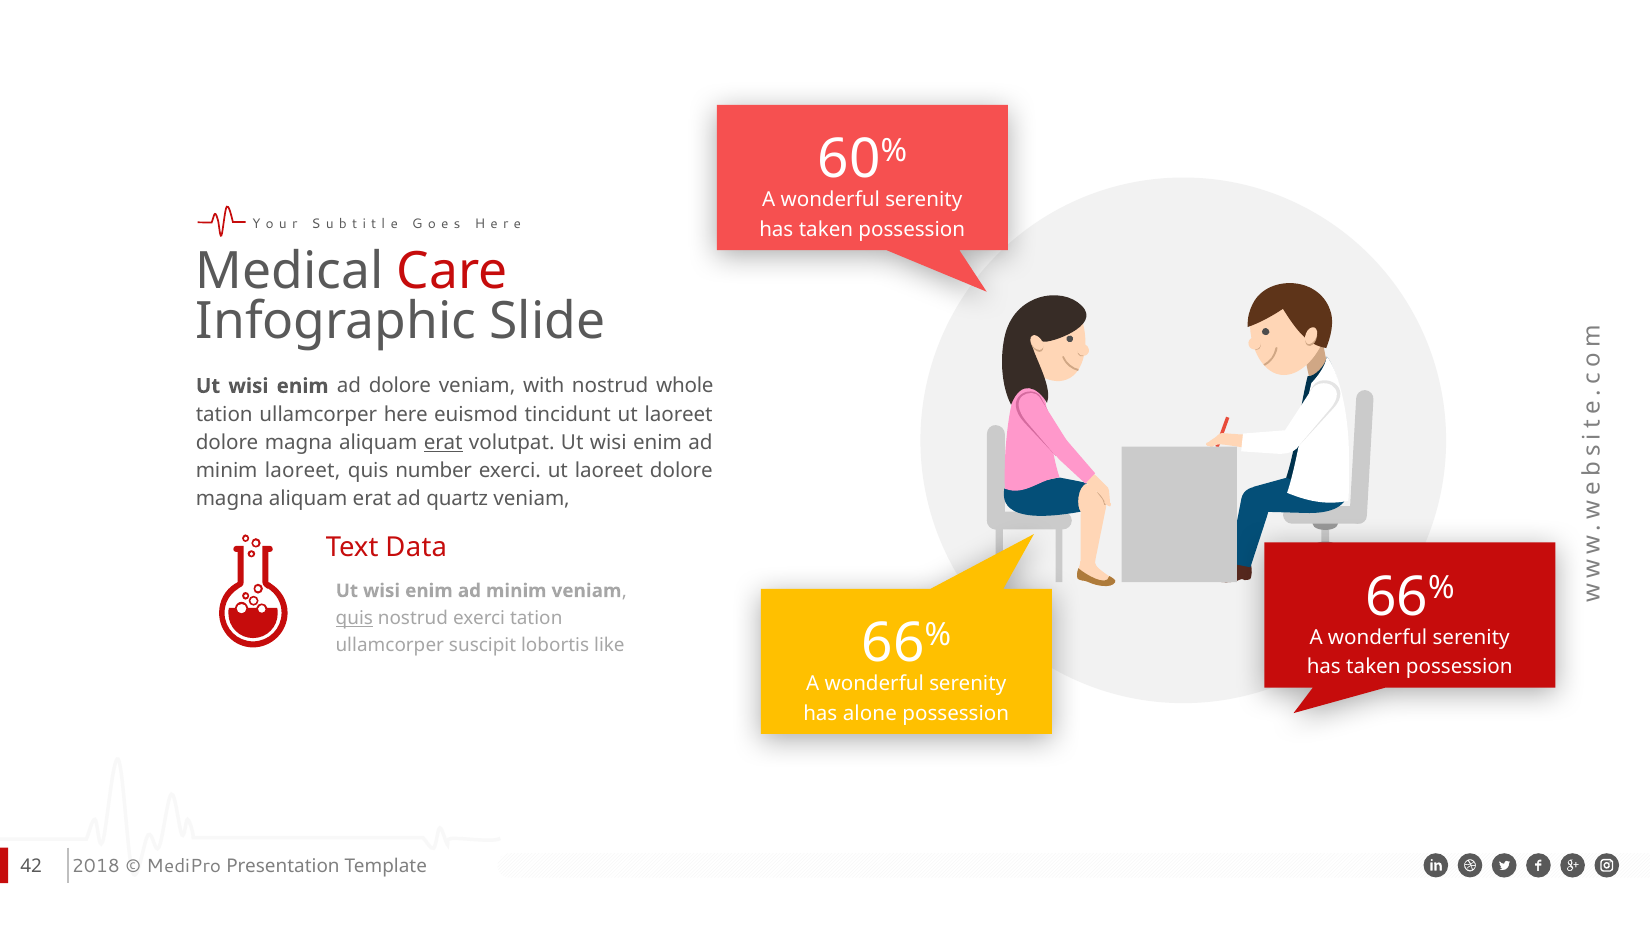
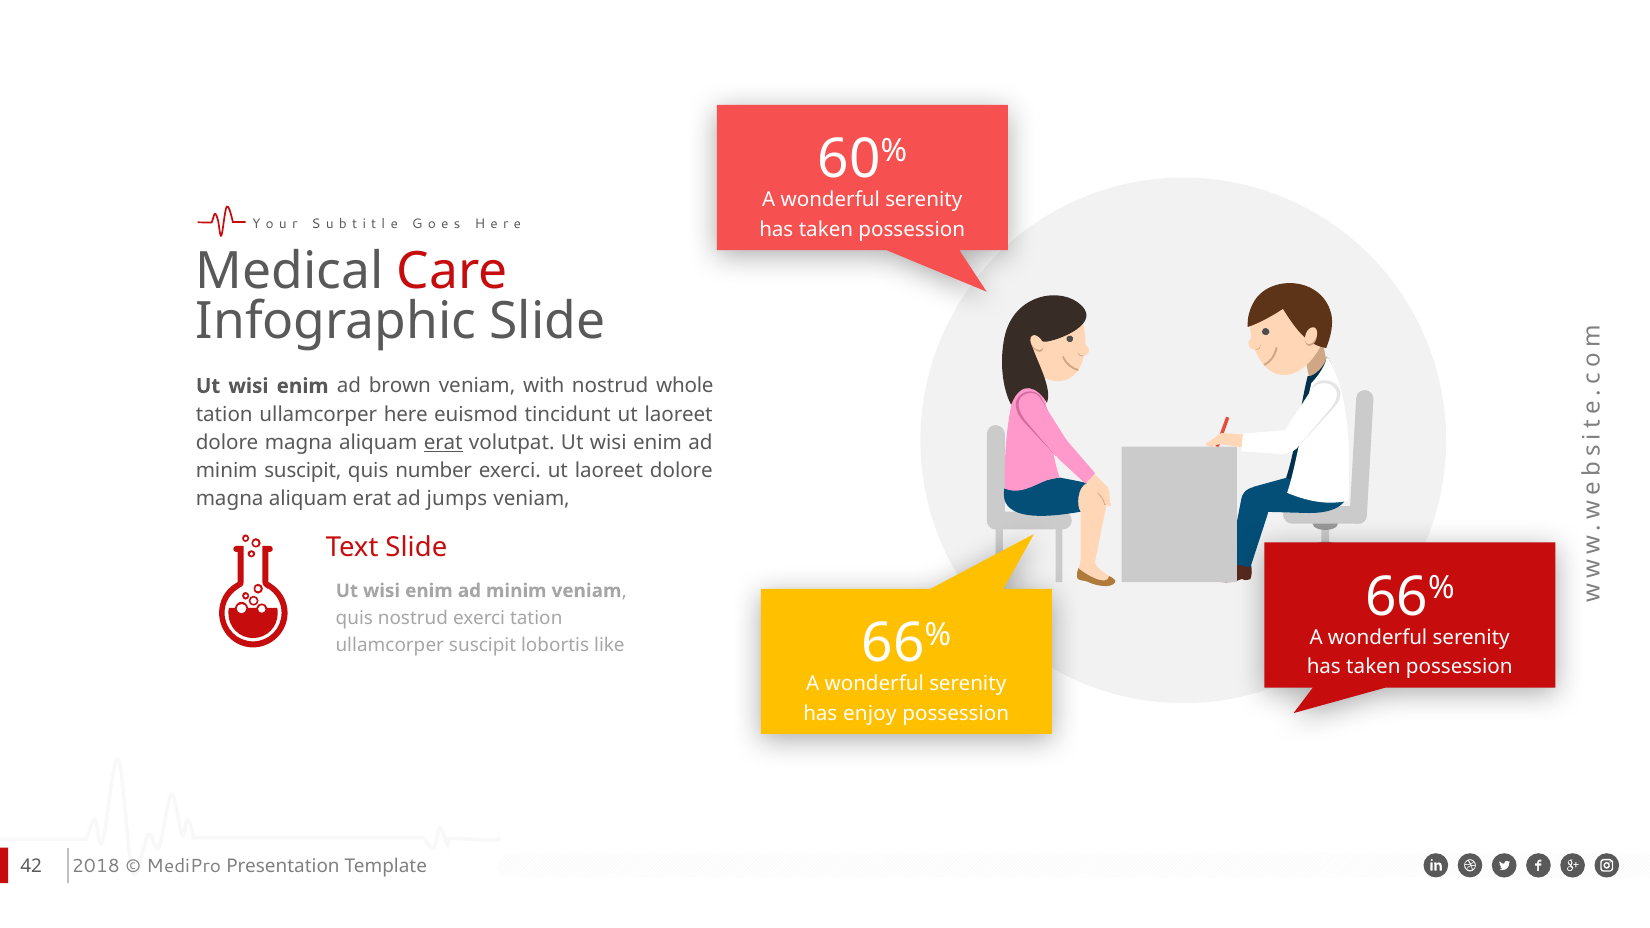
ad dolore: dolore -> brown (400, 386)
minim laoreet: laoreet -> suscipit (303, 471)
quartz: quartz -> jumps (457, 499)
Text Data: Data -> Slide (416, 548)
quis underline: present -> none (354, 618)
alone: alone -> enjoy (870, 714)
